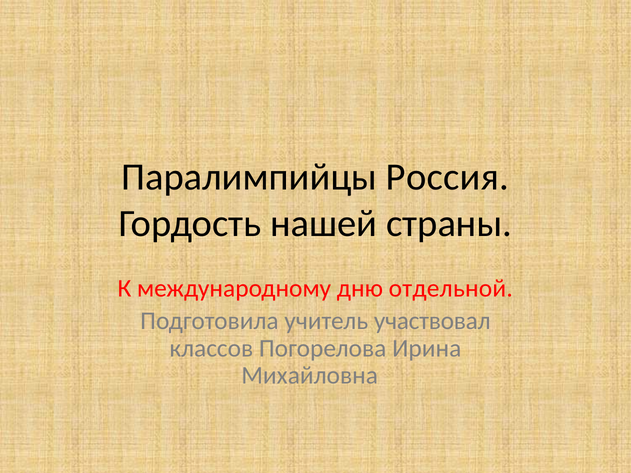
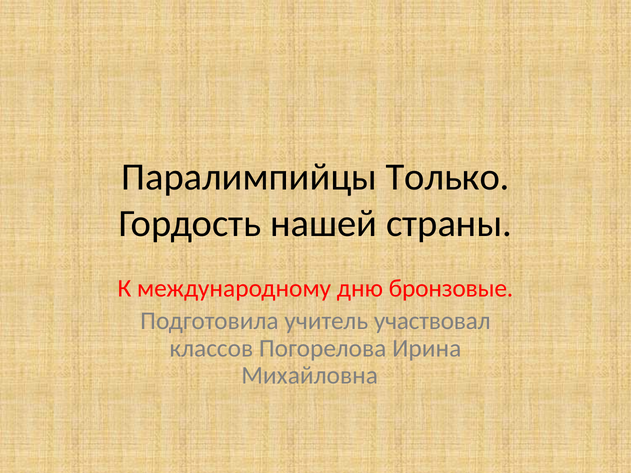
Россия: Россия -> Только (448, 177)
отдельной: отдельной -> бронзовые (451, 288)
